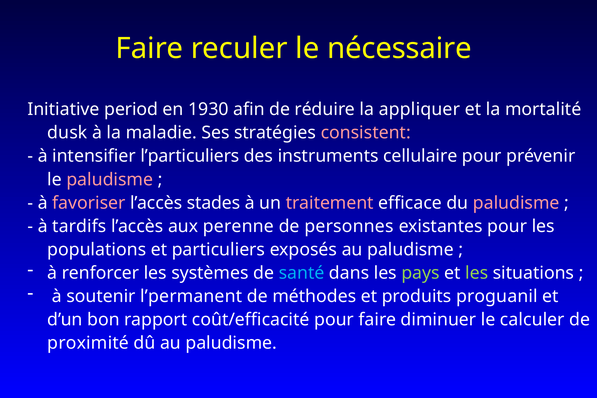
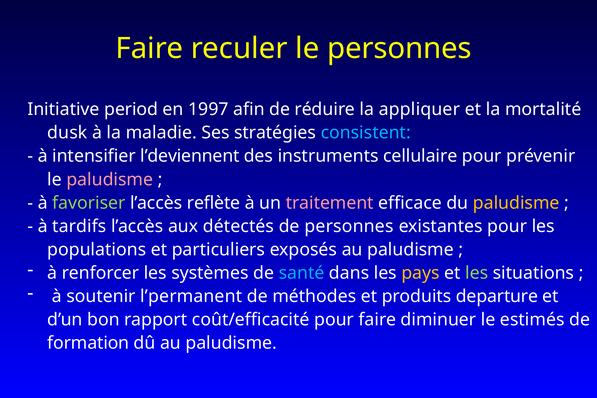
le nécessaire: nécessaire -> personnes (399, 48)
1930: 1930 -> 1997 (208, 109)
consistent colour: pink -> light blue (366, 133)
l’particuliers: l’particuliers -> l’deviennent (190, 156)
favoriser colour: pink -> light green (89, 203)
stades: stades -> reflète (214, 203)
paludisme colour: pink -> yellow (516, 203)
perenne: perenne -> détectés (238, 226)
pays colour: light green -> yellow (420, 273)
proguanil: proguanil -> departure (497, 296)
calculer: calculer -> estimés (532, 320)
proximité: proximité -> formation (88, 343)
